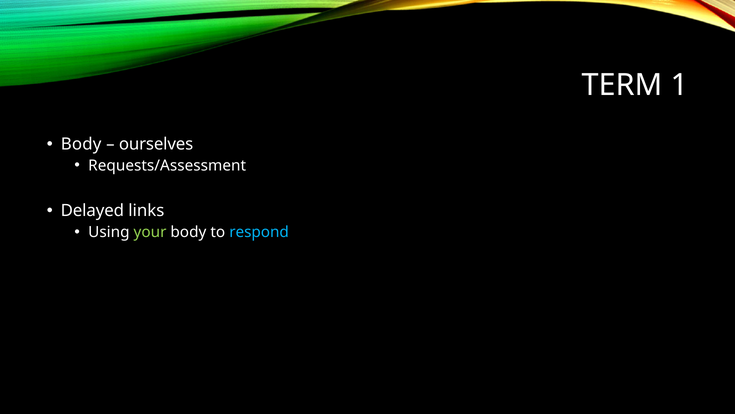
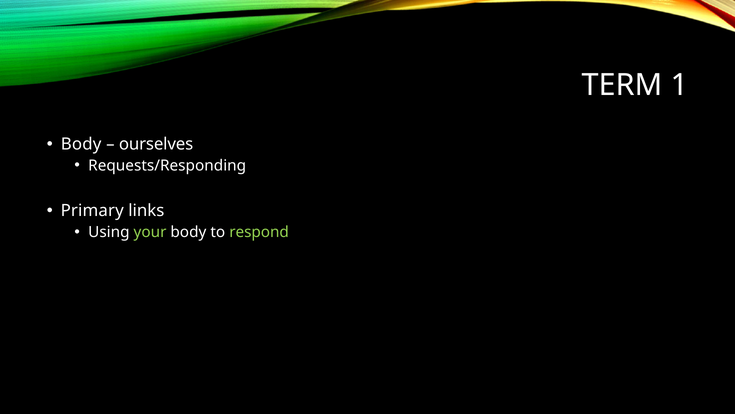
Requests/Assessment: Requests/Assessment -> Requests/Responding (167, 165)
Delayed: Delayed -> Primary (92, 211)
respond colour: light blue -> light green (259, 232)
